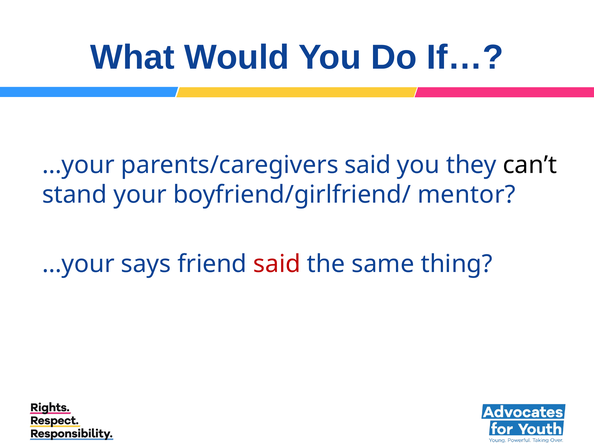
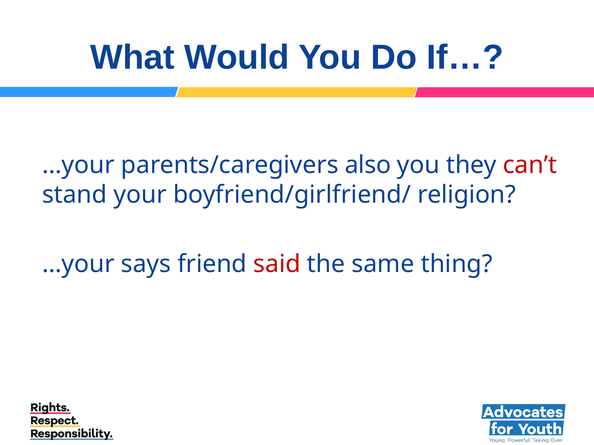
parents/caregivers said: said -> also (368, 165)
can’t colour: black -> red (530, 165)
mentor: mentor -> religion (467, 195)
